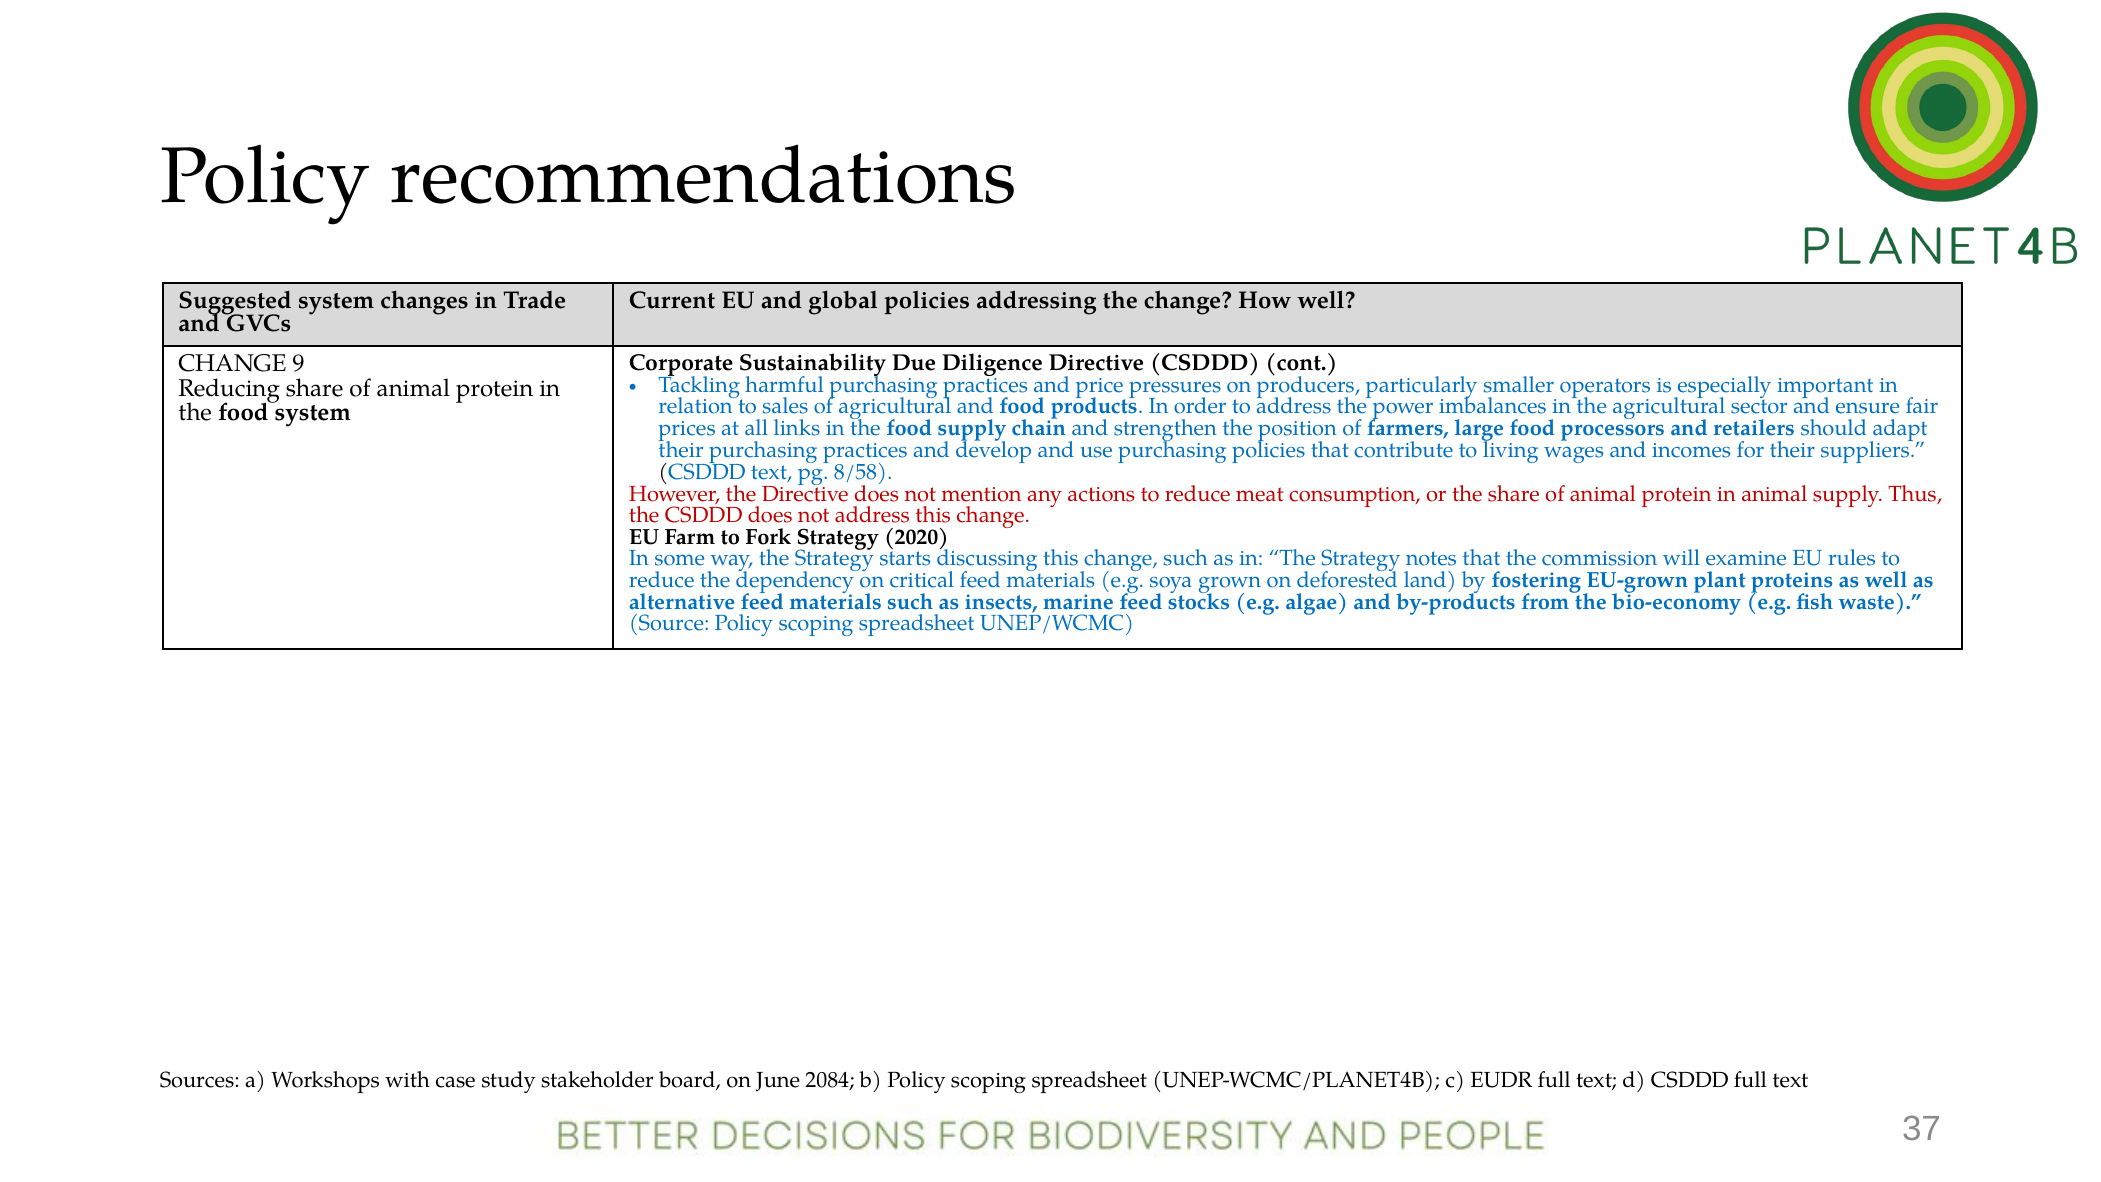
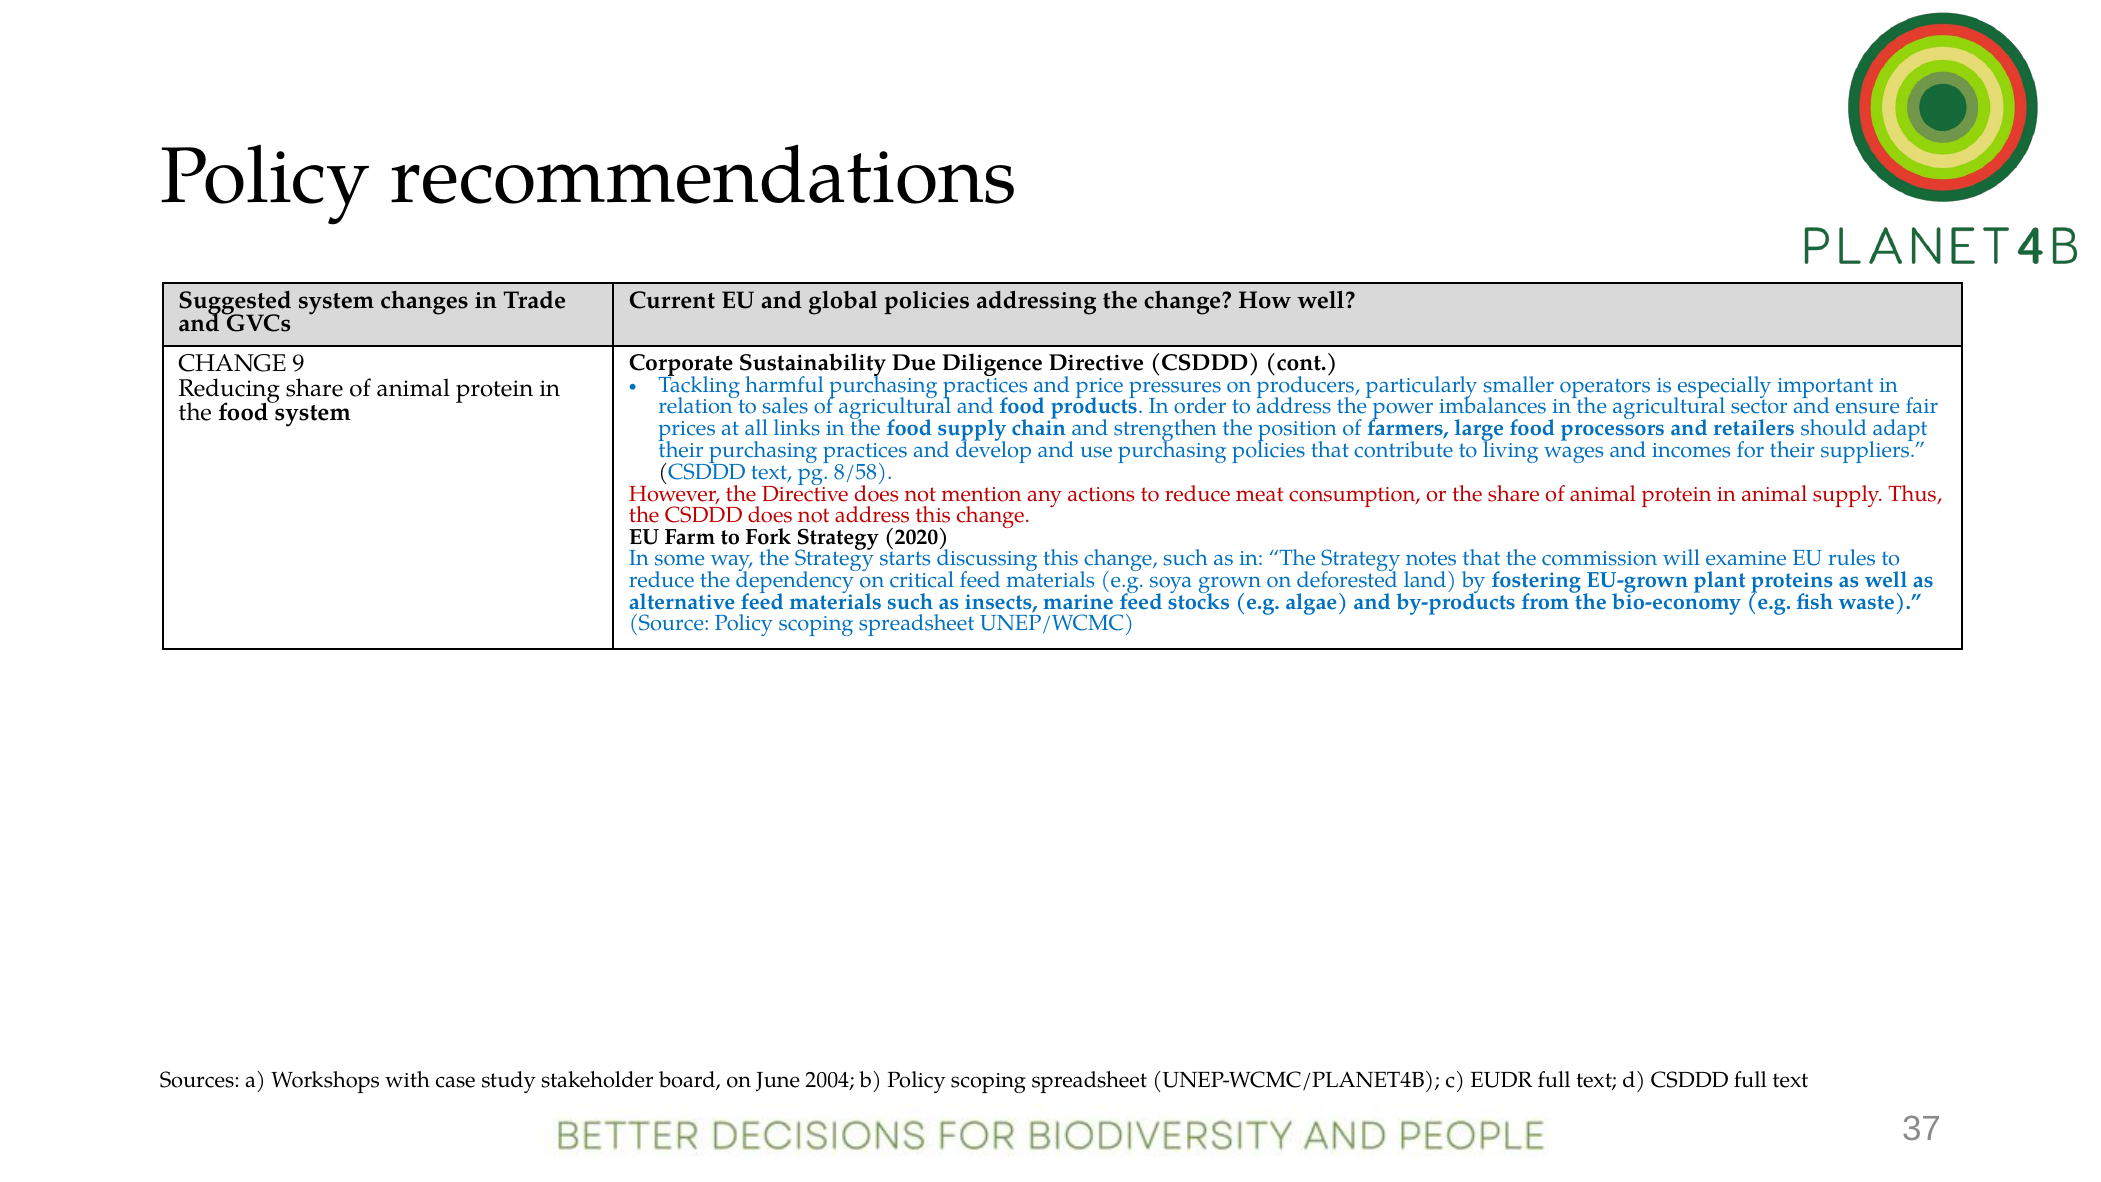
2084: 2084 -> 2004 (830, 1080)
